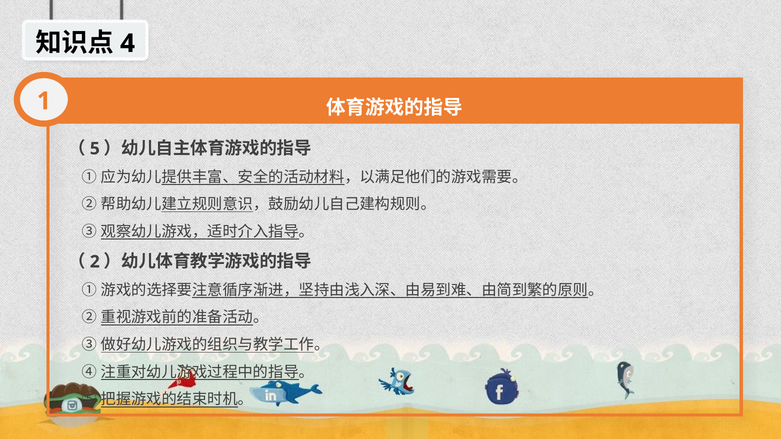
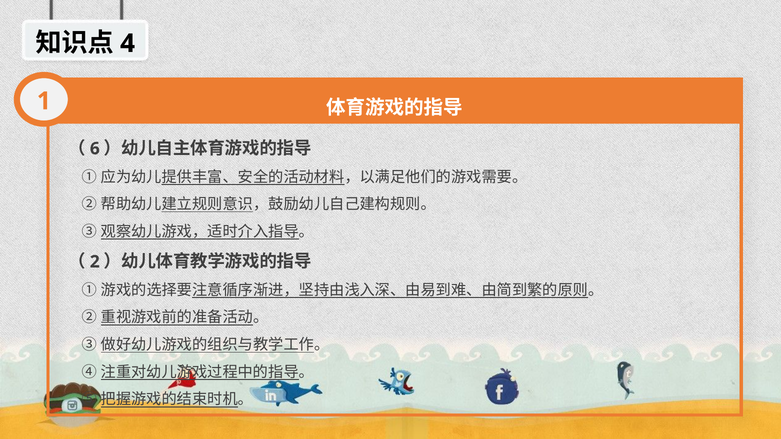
5: 5 -> 6 (95, 149)
